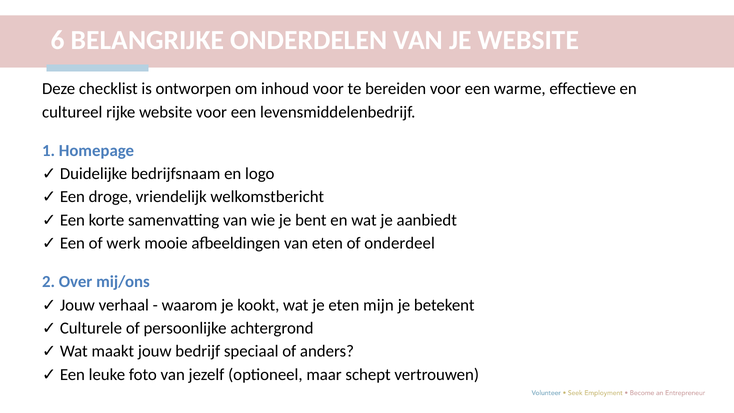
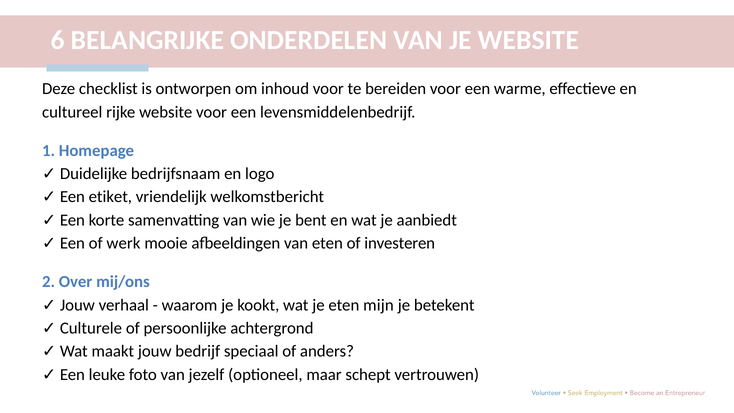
droge: droge -> etiket (110, 197)
onderdeel: onderdeel -> investeren (400, 243)
